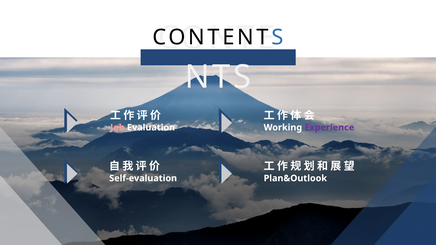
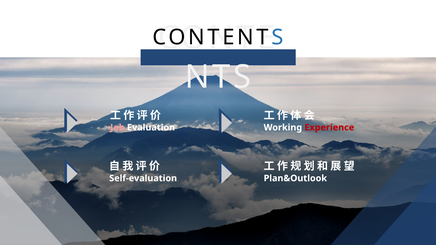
Experience colour: purple -> red (329, 128)
